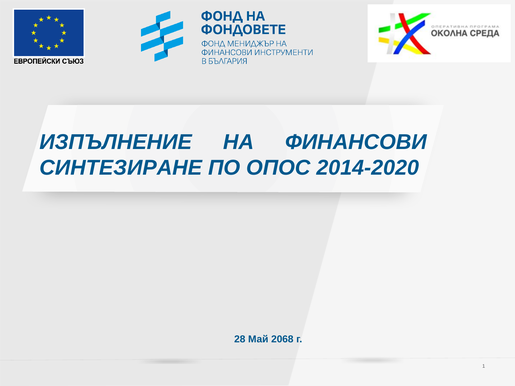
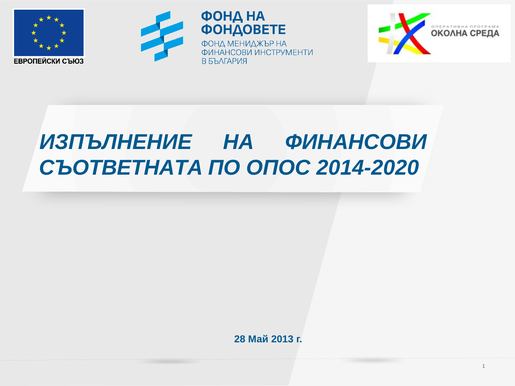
СИНТЕЗИРАНЕ: СИНТЕЗИРАНЕ -> СЪОТВЕТНАТА (121, 168)
2068: 2068 -> 2013 (282, 340)
